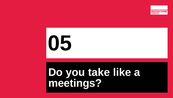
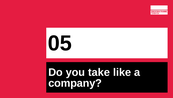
meetings: meetings -> company (75, 83)
